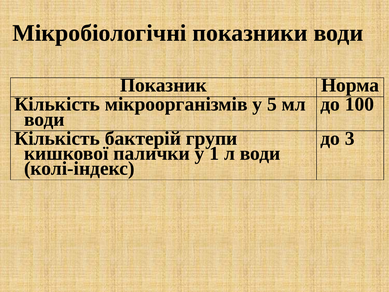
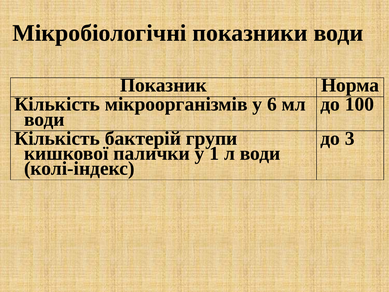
5: 5 -> 6 (272, 104)
